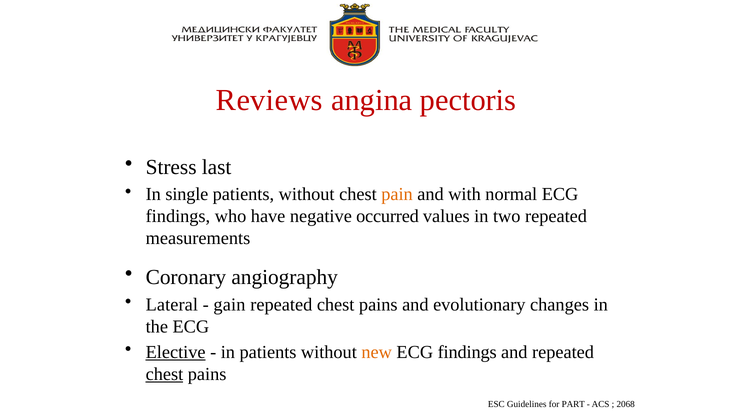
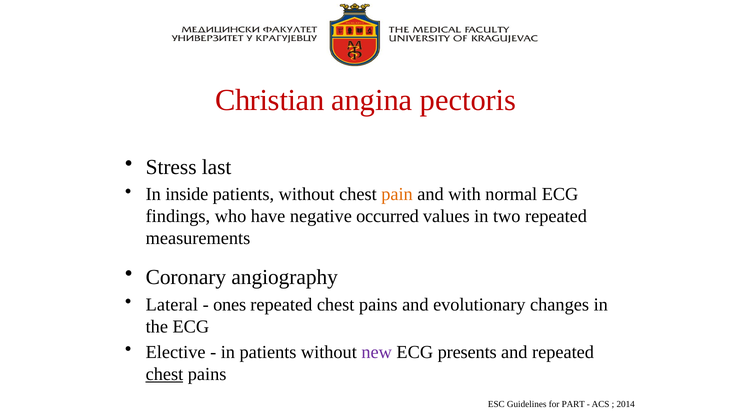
Reviews: Reviews -> Christian (270, 100)
single: single -> inside (187, 194)
gain: gain -> ones (230, 304)
Elective underline: present -> none (176, 352)
new colour: orange -> purple (377, 352)
findings: findings -> presents (467, 352)
2068: 2068 -> 2014 (626, 404)
